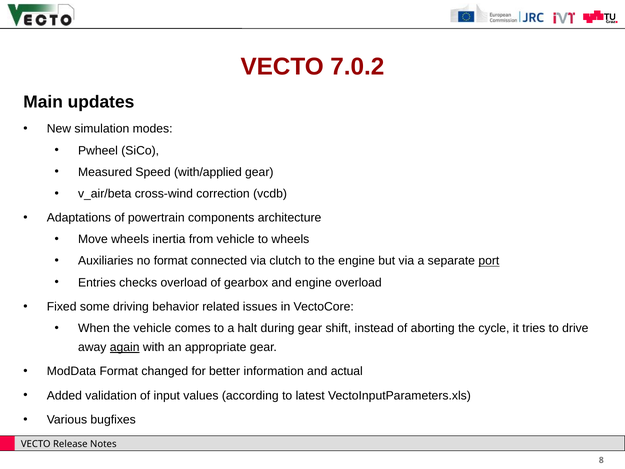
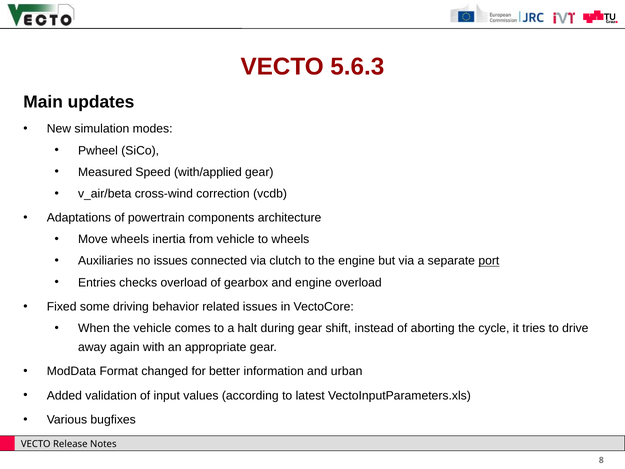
7.0.2: 7.0.2 -> 5.6.3 (357, 67)
no format: format -> issues (171, 261)
again underline: present -> none (125, 347)
actual: actual -> urban (347, 371)
